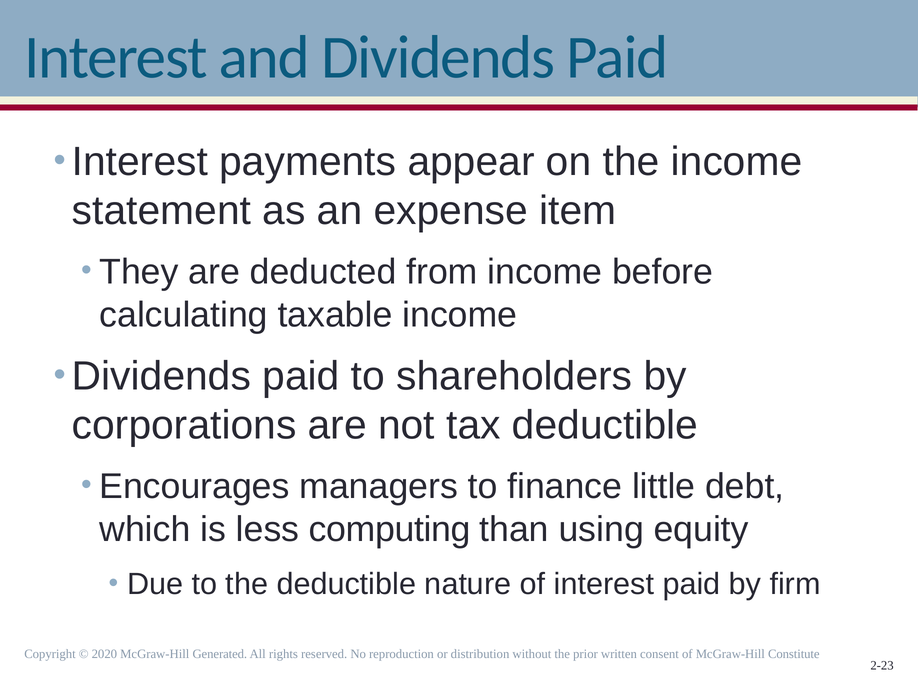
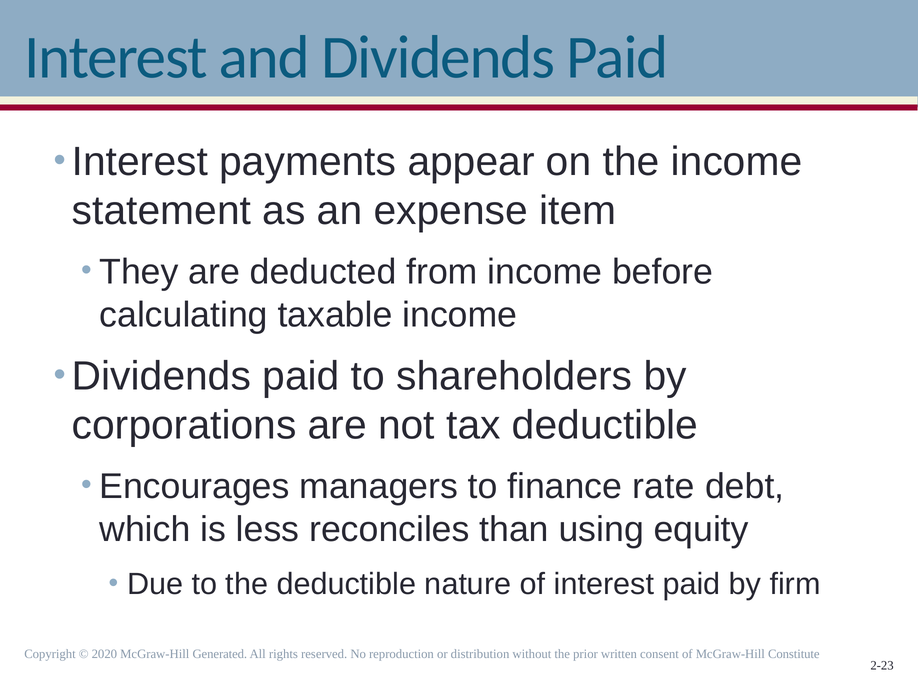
little: little -> rate (663, 486)
computing: computing -> reconciles (389, 529)
